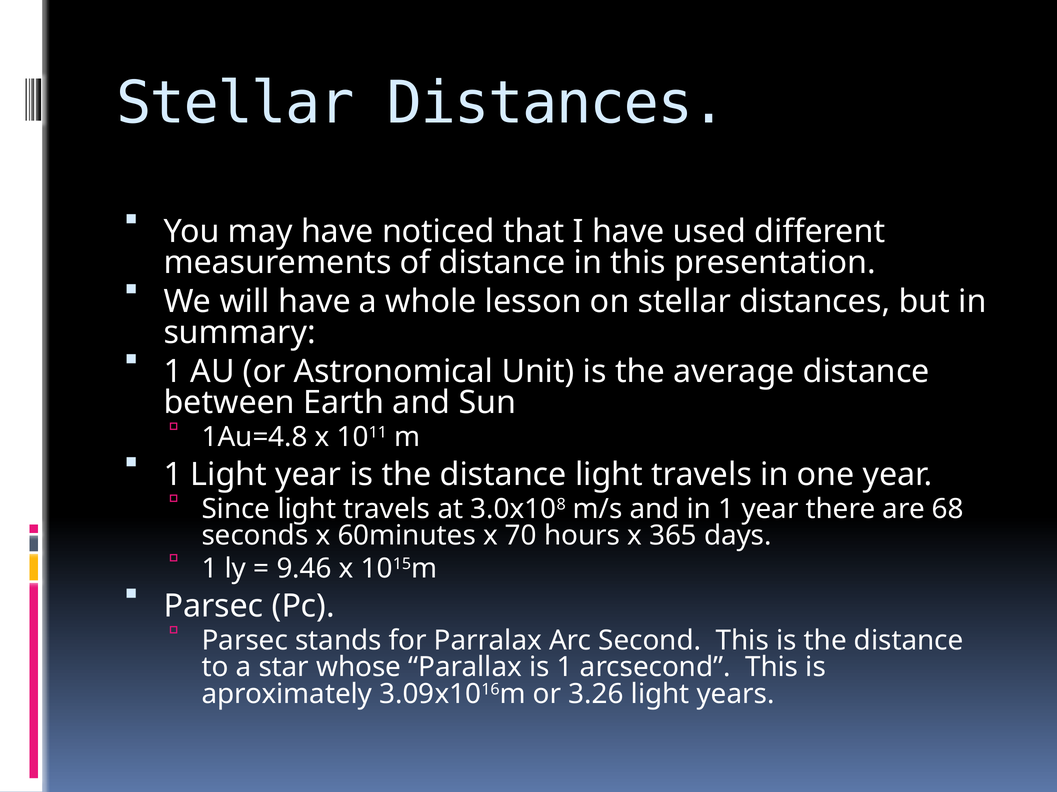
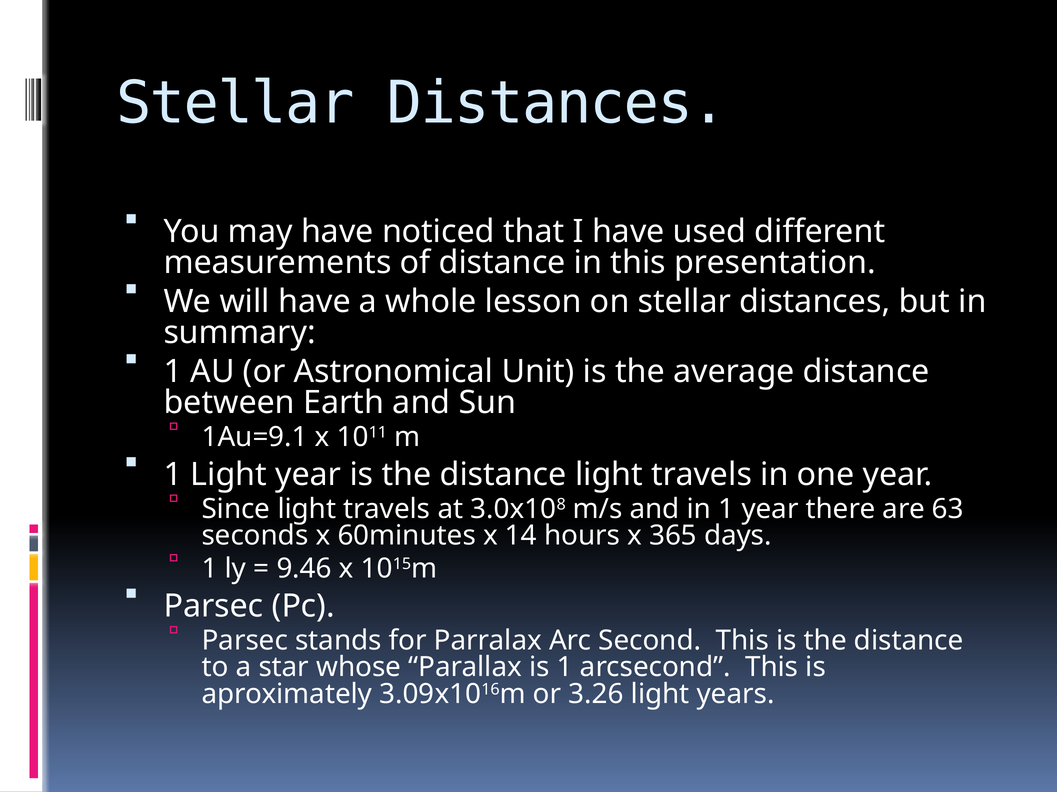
1Au=4.8: 1Au=4.8 -> 1Au=9.1 (255, 437)
68: 68 -> 63 (948, 509)
70: 70 -> 14 (521, 536)
